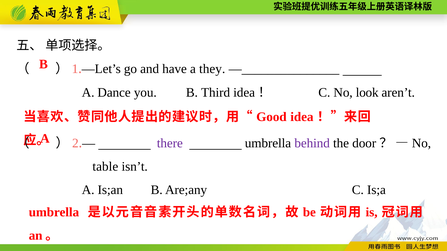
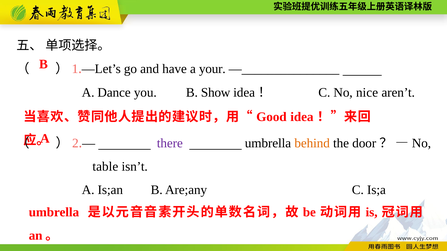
they: they -> your (212, 69)
Third: Third -> Show (216, 93)
look: look -> nice (367, 93)
behind colour: purple -> orange (312, 143)
